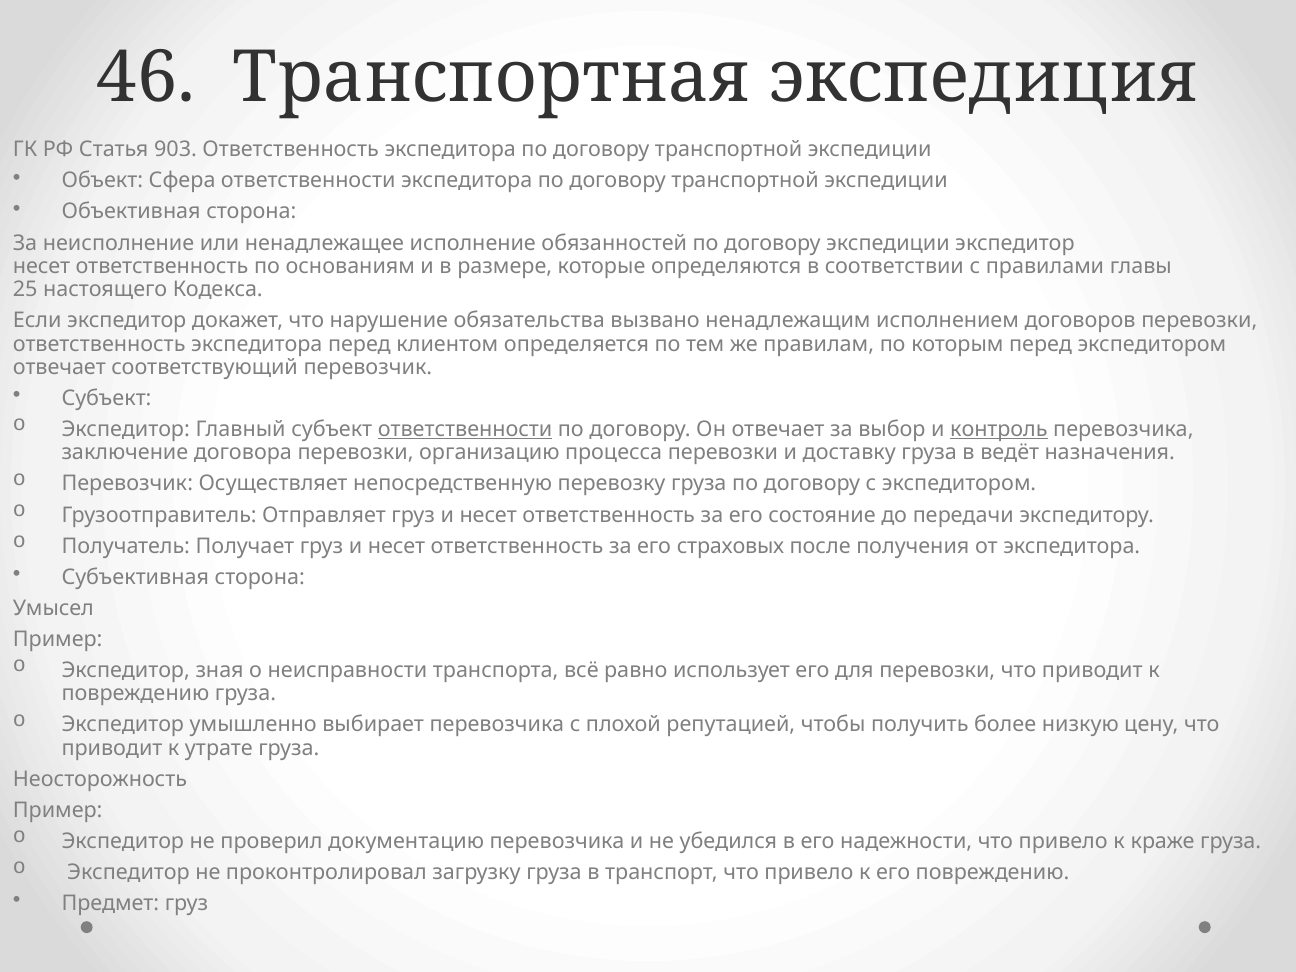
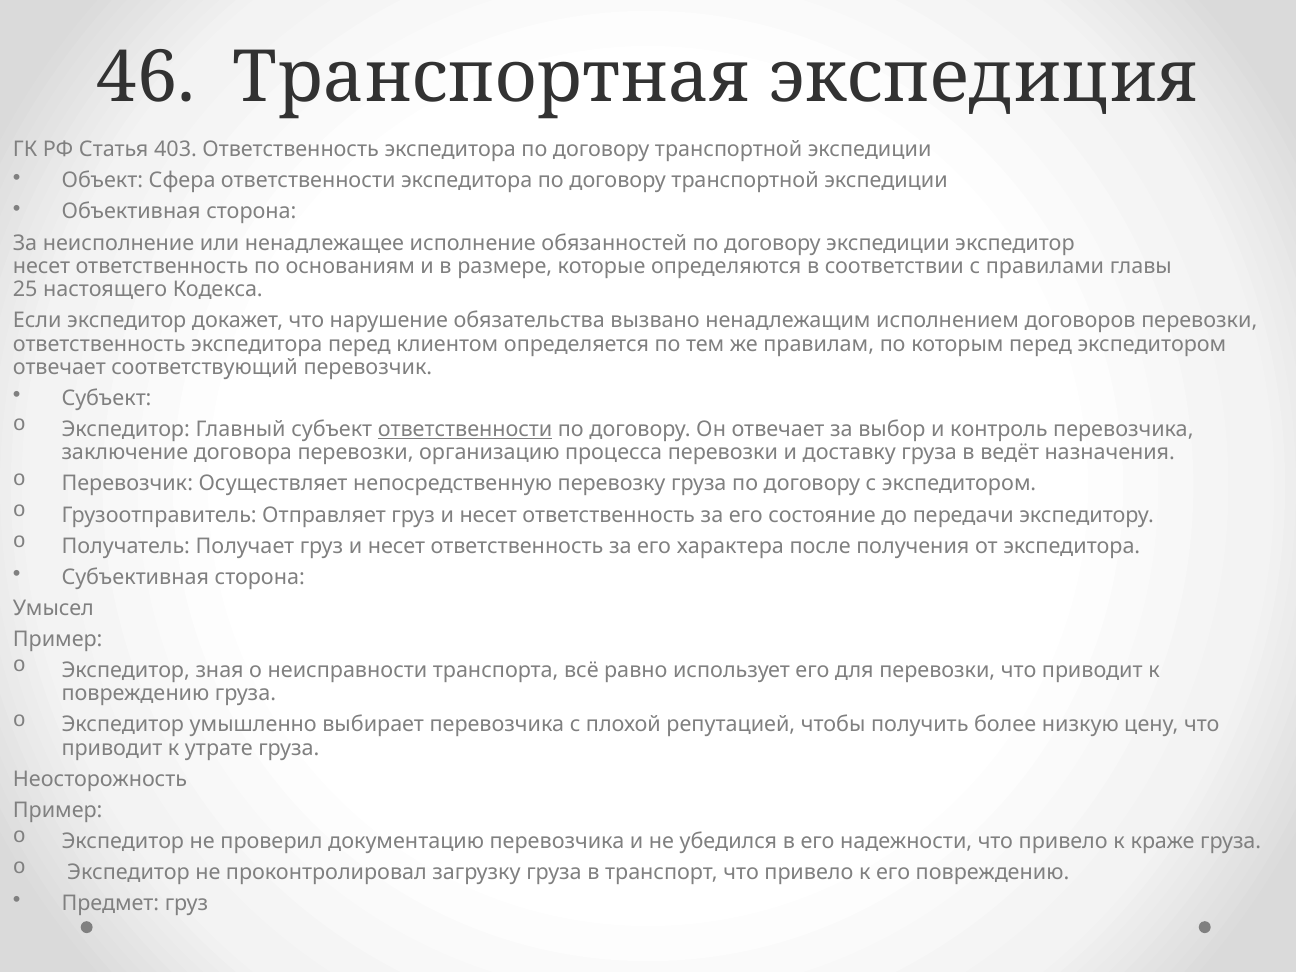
903: 903 -> 403 (175, 150)
контроль underline: present -> none (999, 429)
страховых: страховых -> характера (730, 546)
